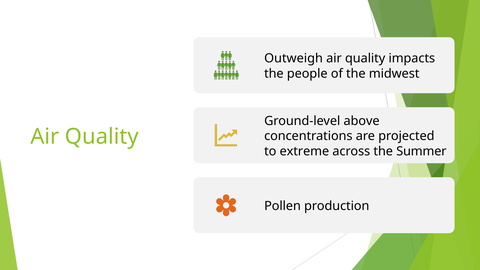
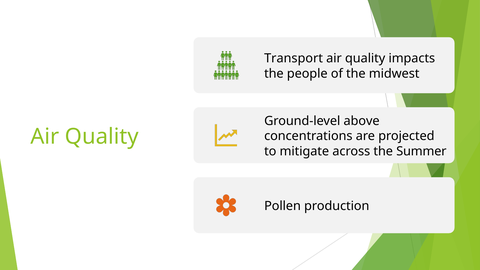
Outweigh: Outweigh -> Transport (294, 58)
extreme: extreme -> mitigate (304, 151)
